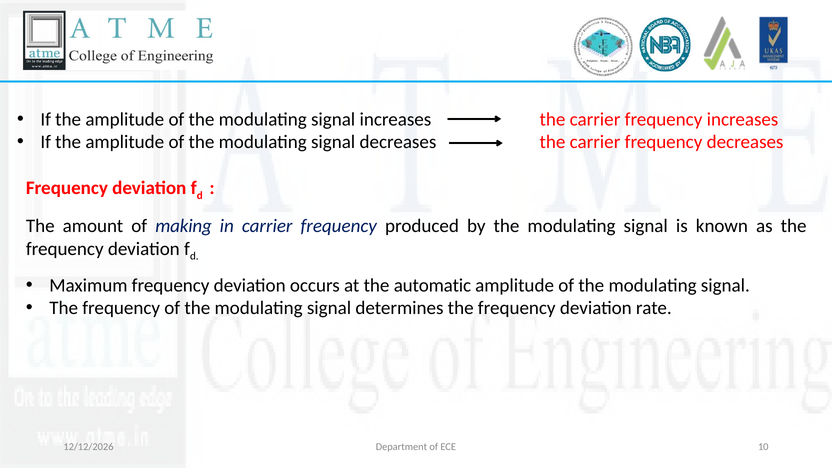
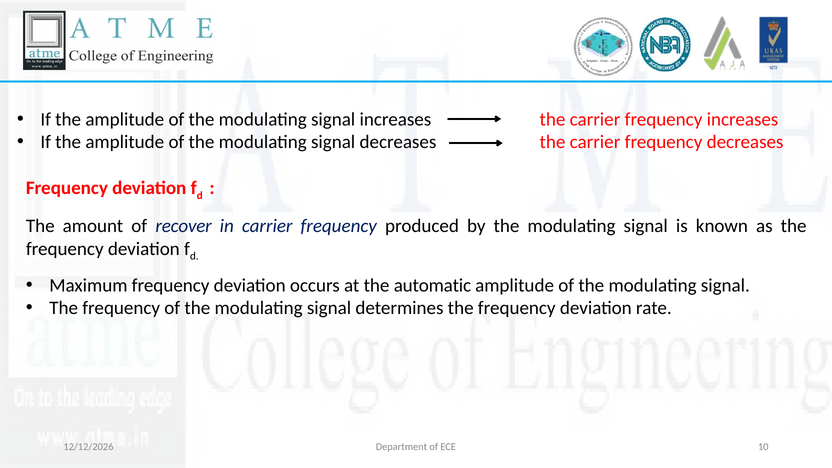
making: making -> recover (184, 226)
